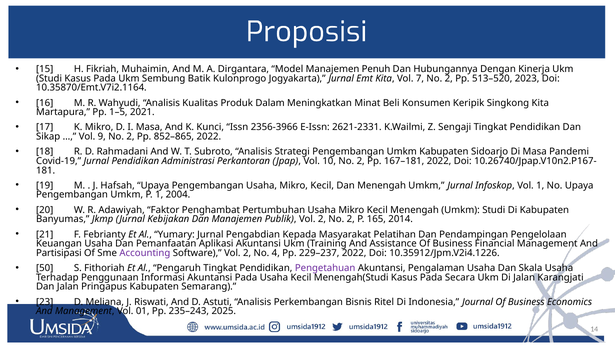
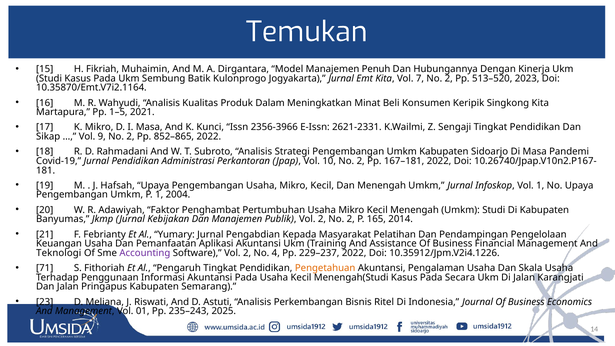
Proposisi: Proposisi -> Temukan (307, 32)
Partisipasi: Partisipasi -> Teknologi (59, 253)
50: 50 -> 71 (45, 268)
Pengetahuan colour: purple -> orange (325, 268)
